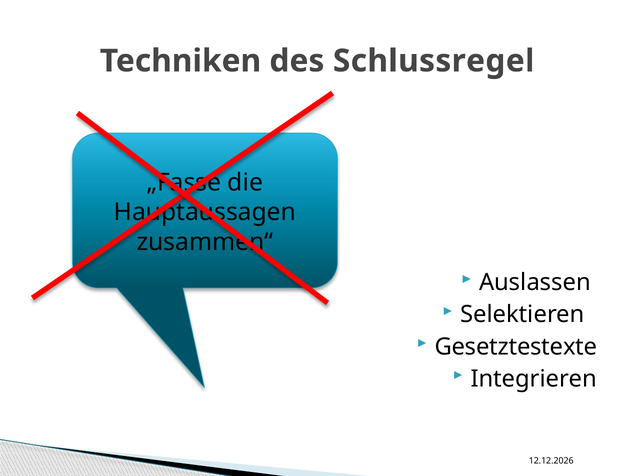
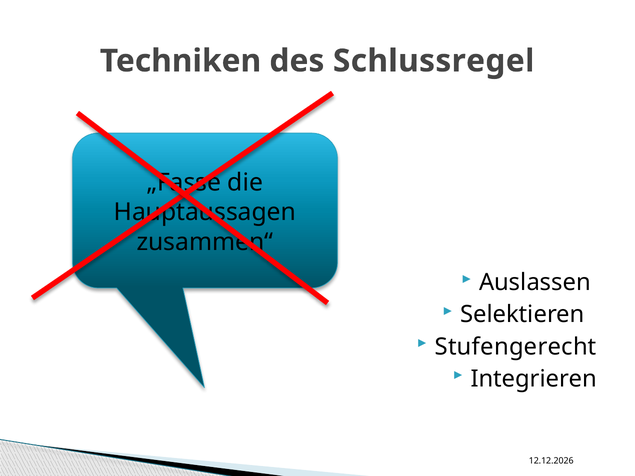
Gesetztestexte: Gesetztestexte -> Stufengerecht (516, 347)
